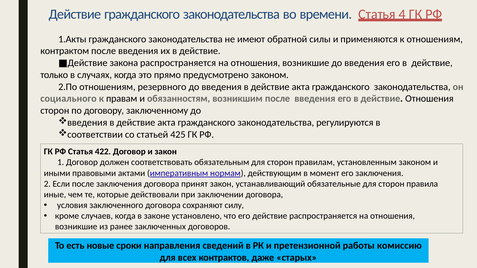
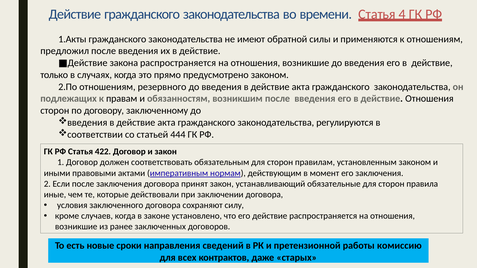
контрактом: контрактом -> предложил (65, 51)
социального: социального -> подлежащих (69, 99)
425: 425 -> 444 (178, 135)
